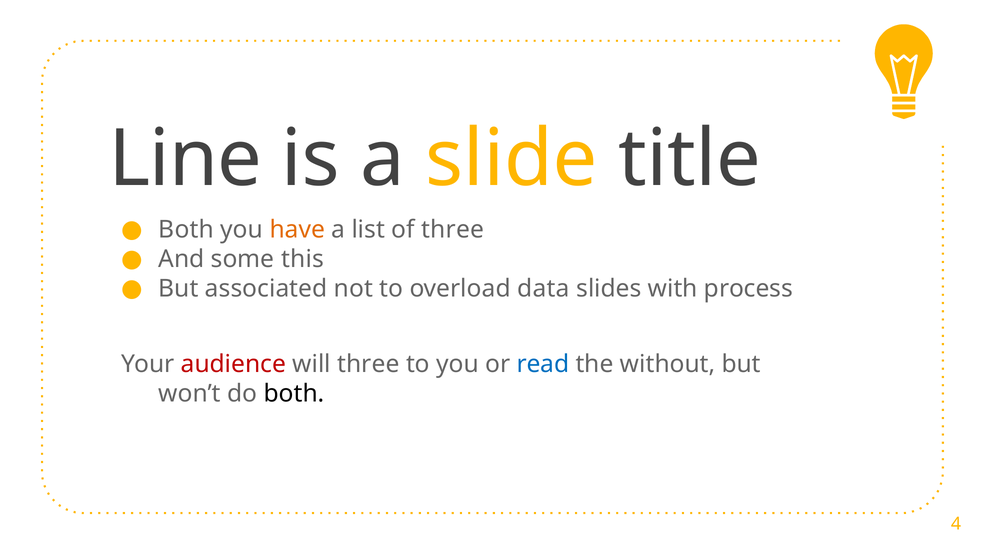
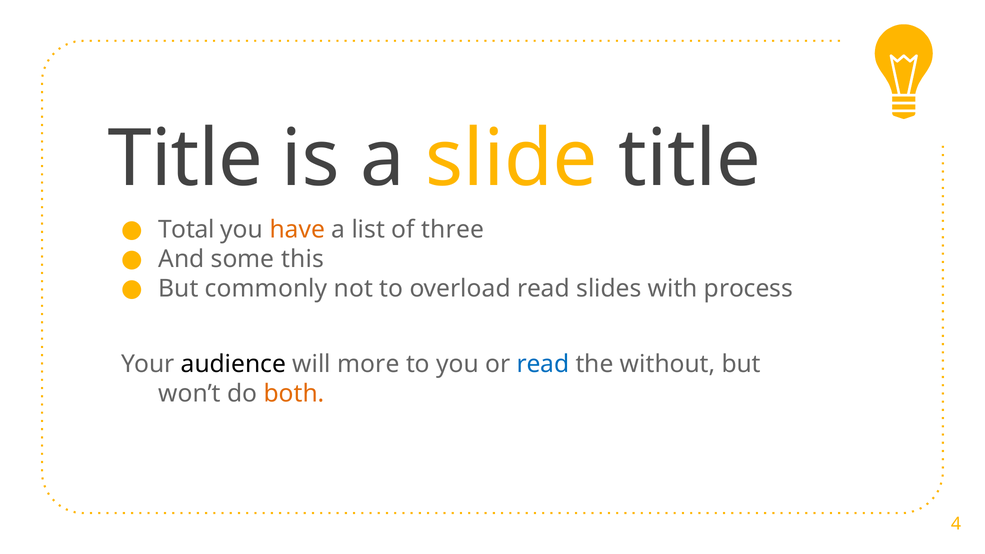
Line: Line -> Title (185, 159)
Both: Both -> Total (186, 230)
associated: associated -> commonly (266, 289)
overload data: data -> read (543, 289)
audience colour: red -> black (233, 364)
will three: three -> more (368, 364)
both colour: black -> orange (294, 394)
